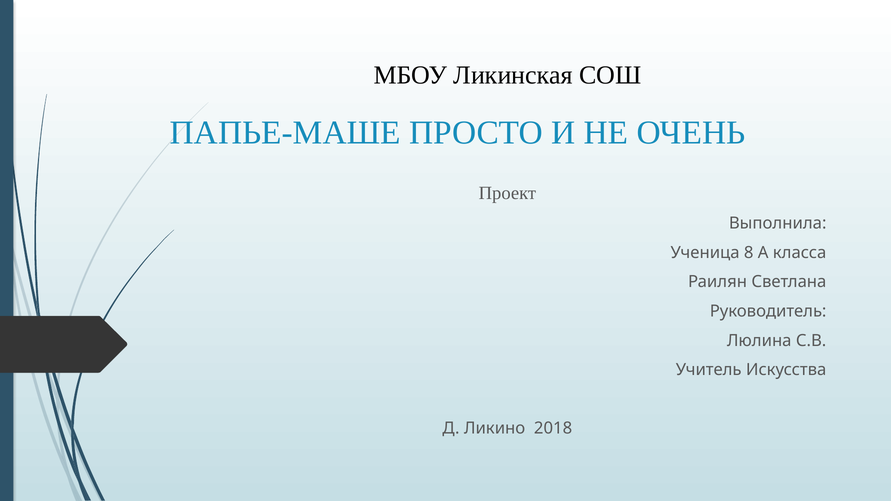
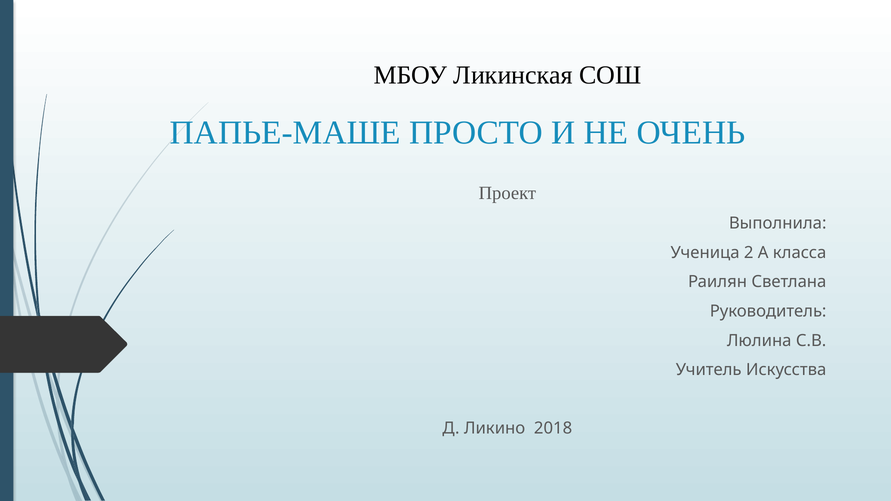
8: 8 -> 2 (749, 253)
